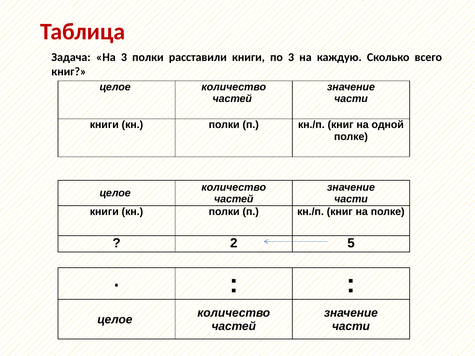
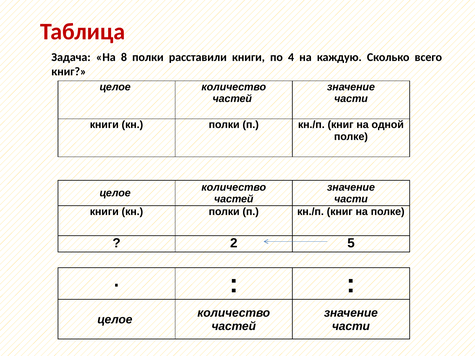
На 3: 3 -> 8 (124, 57)
по 3: 3 -> 4 (291, 57)
